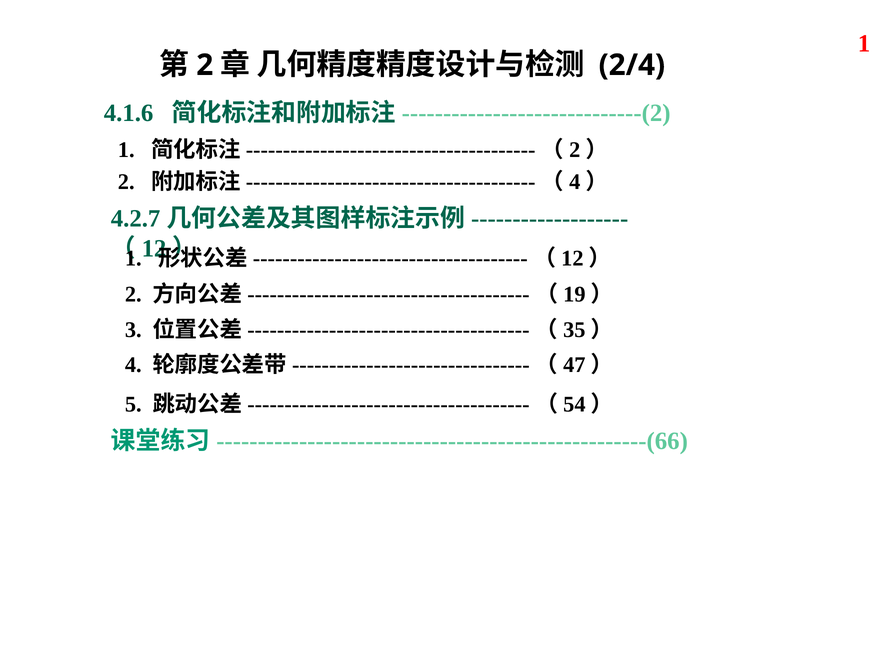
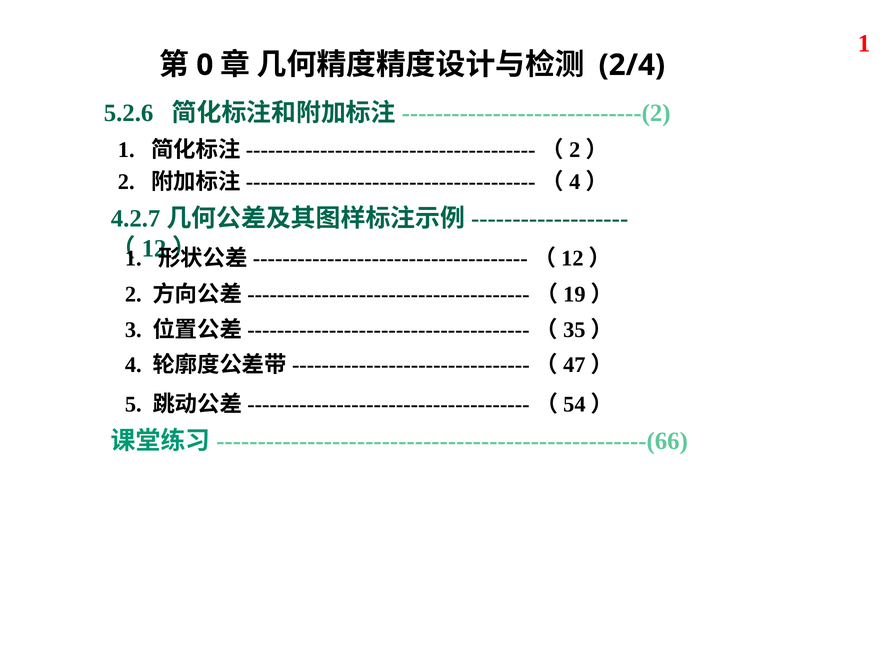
2: 2 -> 0 (205, 65)
4.1.6: 4.1.6 -> 5.2.6 (129, 113)
